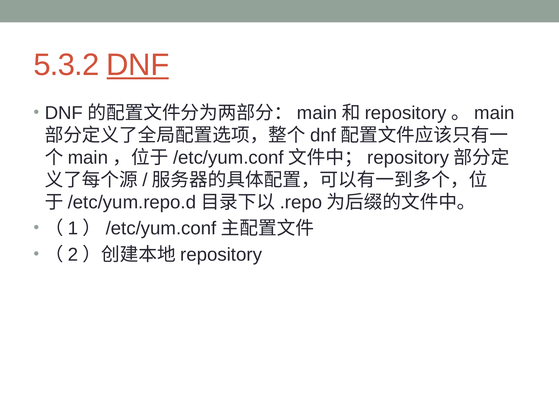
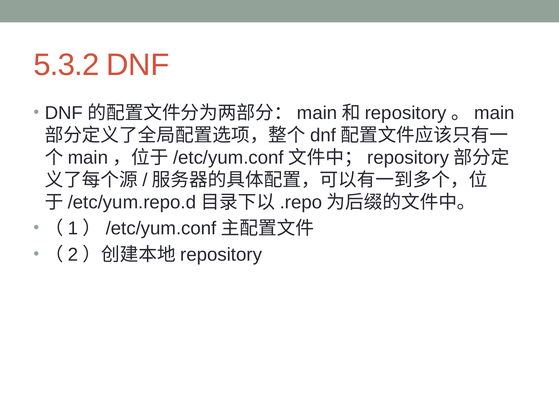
DNF underline: present -> none (138, 65)
